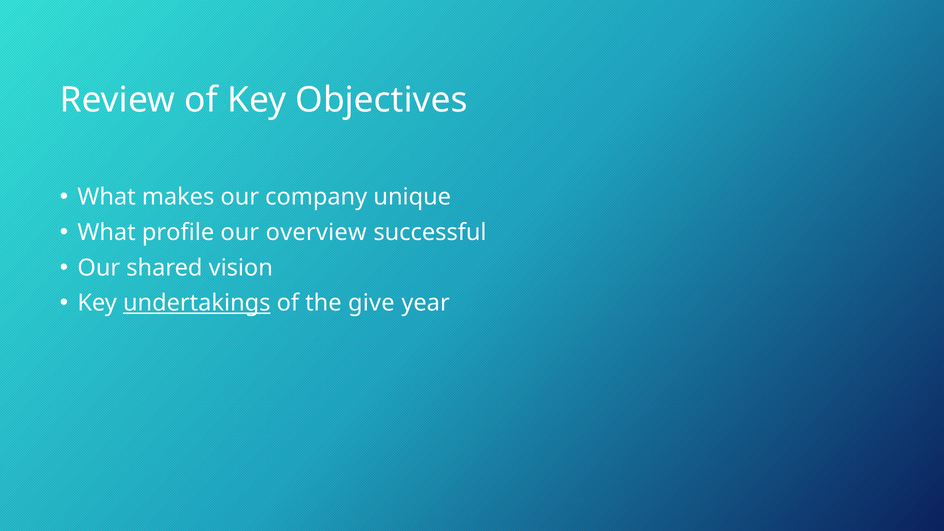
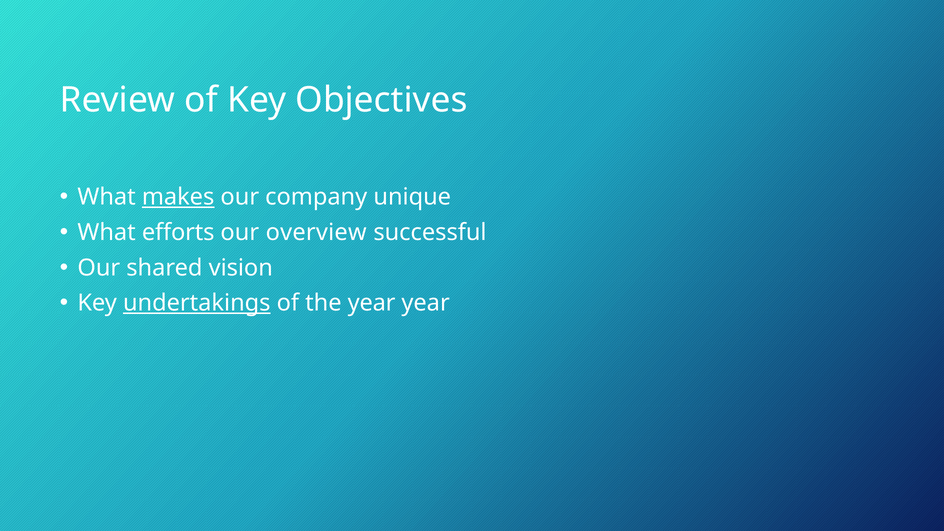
makes underline: none -> present (178, 197)
profile: profile -> efforts (178, 232)
the give: give -> year (372, 303)
